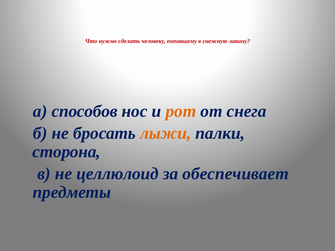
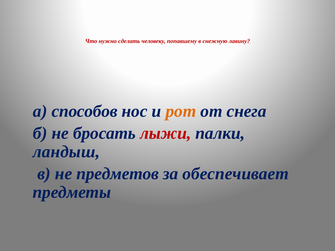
лыжи colour: orange -> red (166, 133)
сторона: сторона -> ландыш (66, 152)
целлюлоид: целлюлоид -> предметов (118, 174)
